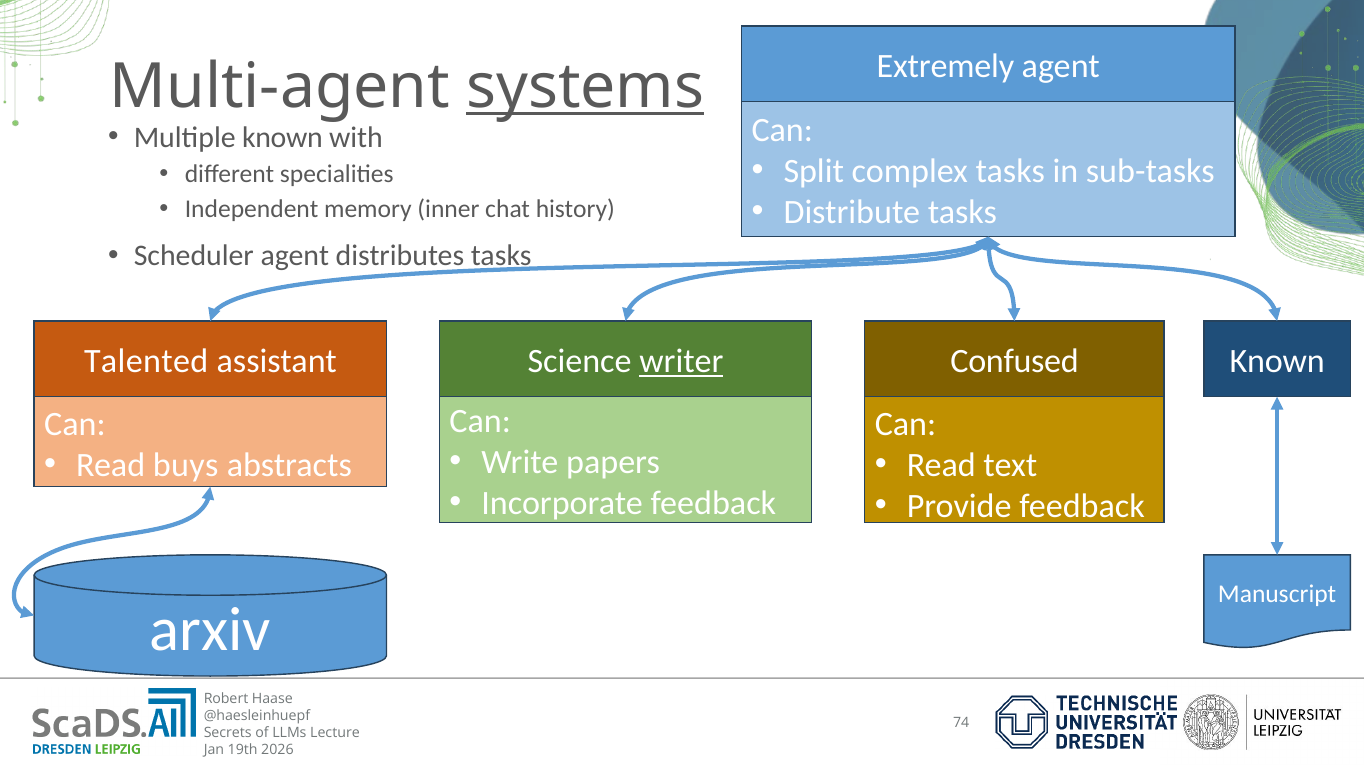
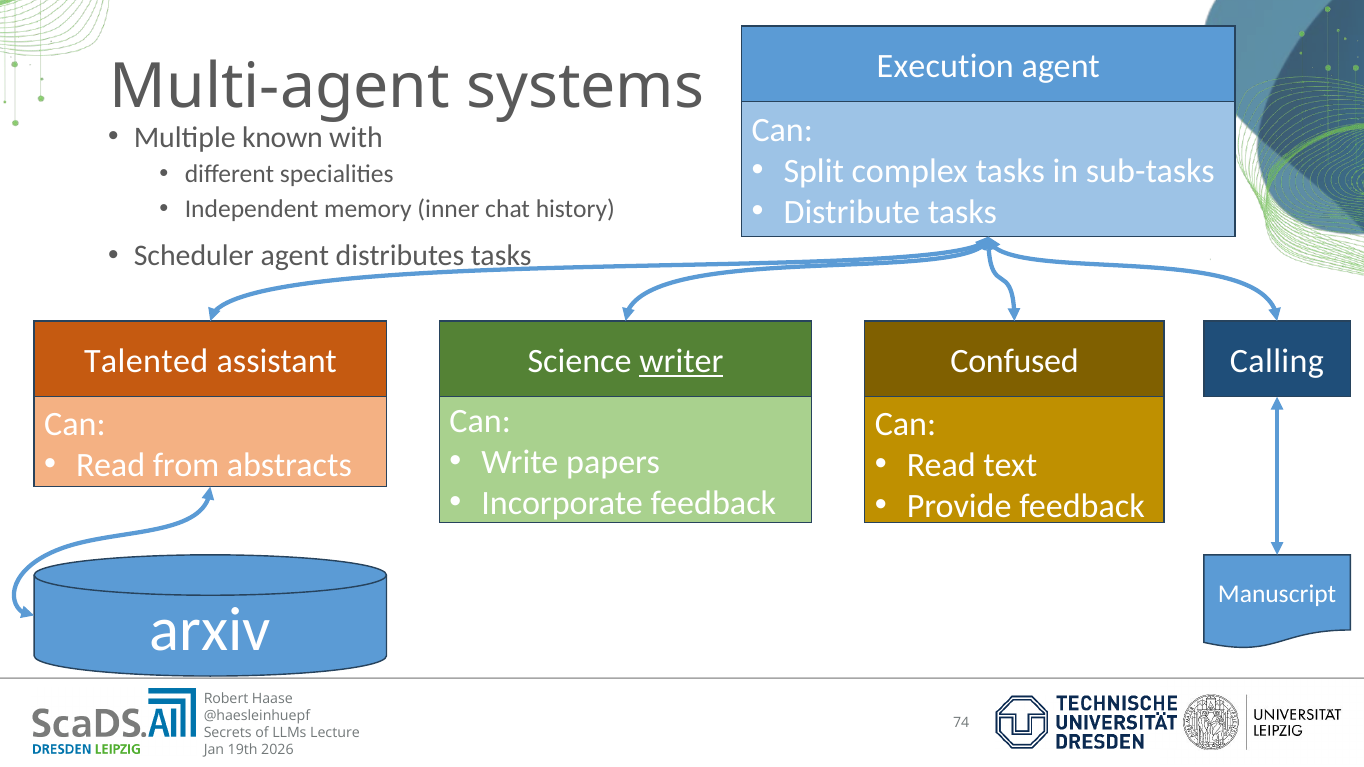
Extremely: Extremely -> Execution (945, 66)
systems underline: present -> none (585, 87)
Known: Known -> Calling (1277, 361)
buys: buys -> from (186, 466)
